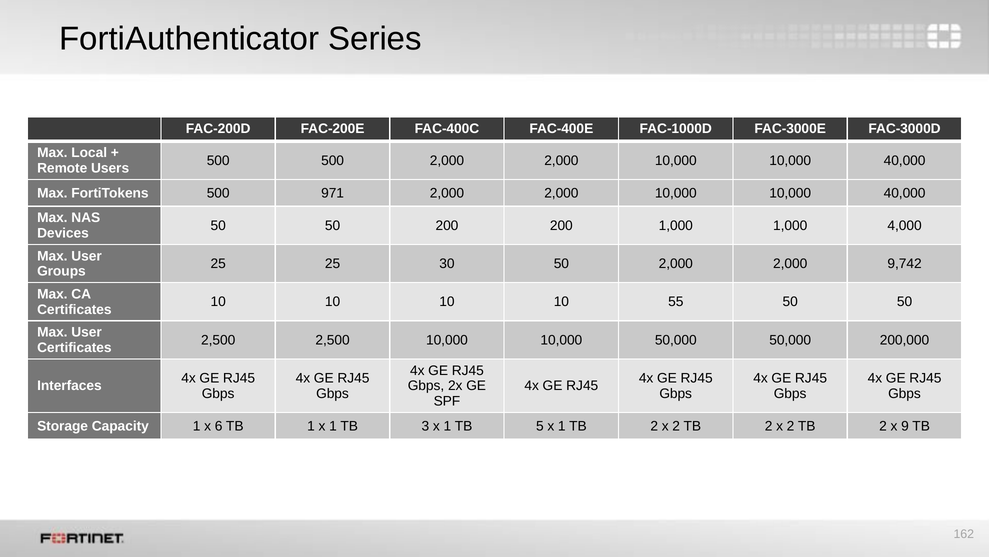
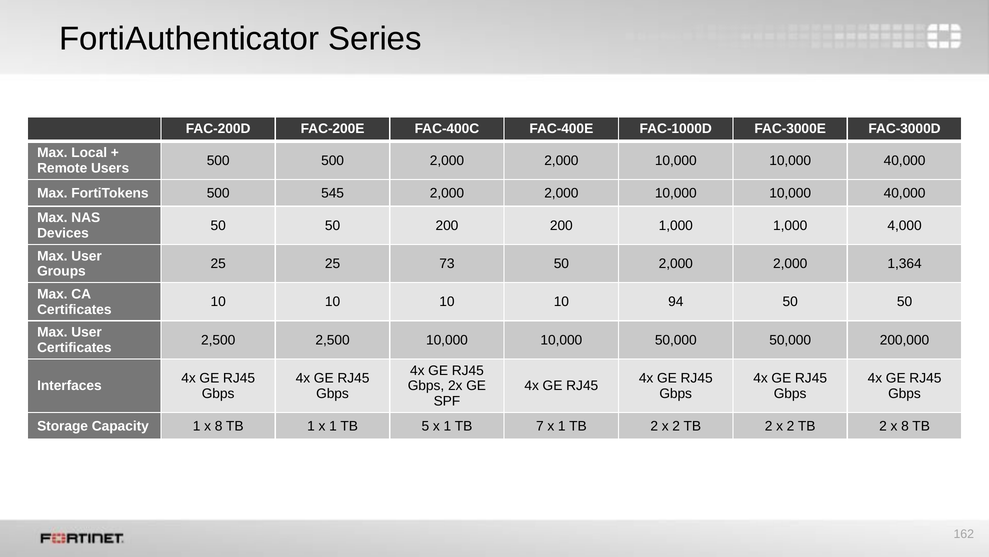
971: 971 -> 545 (333, 193)
30: 30 -> 73 (447, 263)
9,742: 9,742 -> 1,364 (905, 263)
55: 55 -> 94 (676, 302)
1 x 6: 6 -> 8 (219, 426)
3: 3 -> 5 (425, 426)
5: 5 -> 7 (540, 426)
2 x 9: 9 -> 8 (905, 426)
